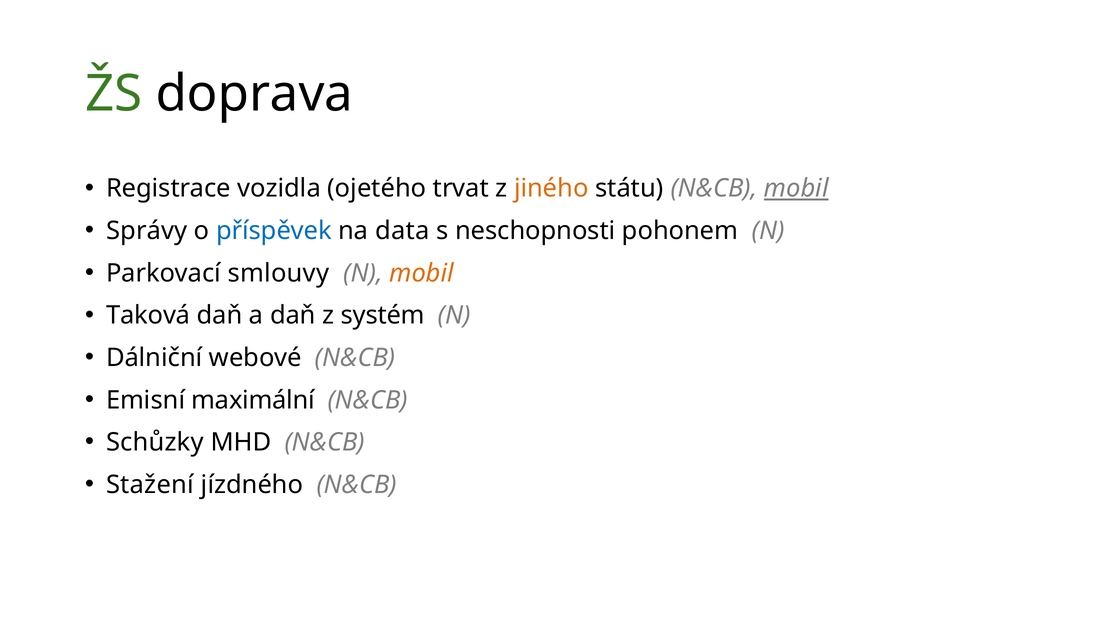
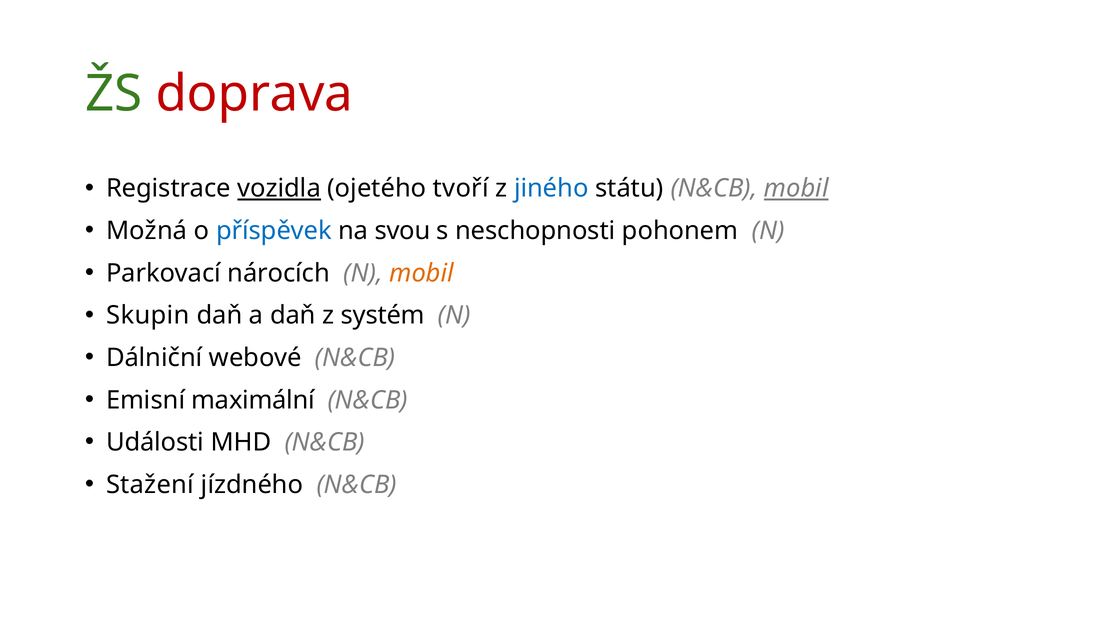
doprava colour: black -> red (254, 94)
vozidla underline: none -> present (279, 188)
trvat: trvat -> tvoří (461, 188)
jiného colour: orange -> blue (551, 188)
Správy: Správy -> Možná (147, 231)
data: data -> svou (402, 231)
smlouvy: smlouvy -> nárocích (279, 273)
Taková: Taková -> Skupin (148, 315)
Schůzky: Schůzky -> Události (155, 442)
